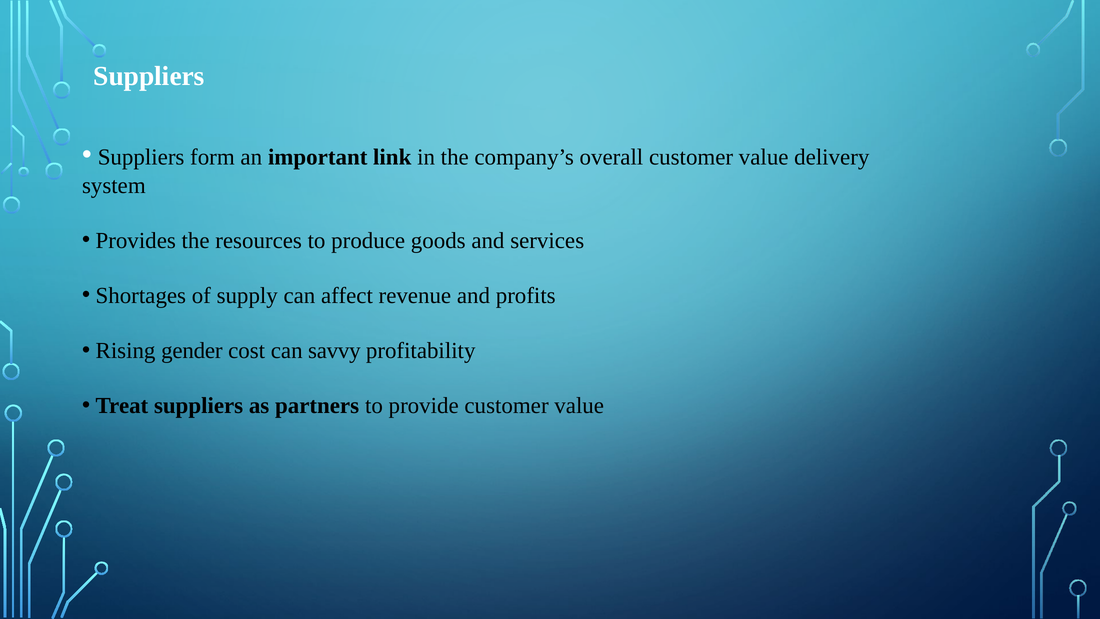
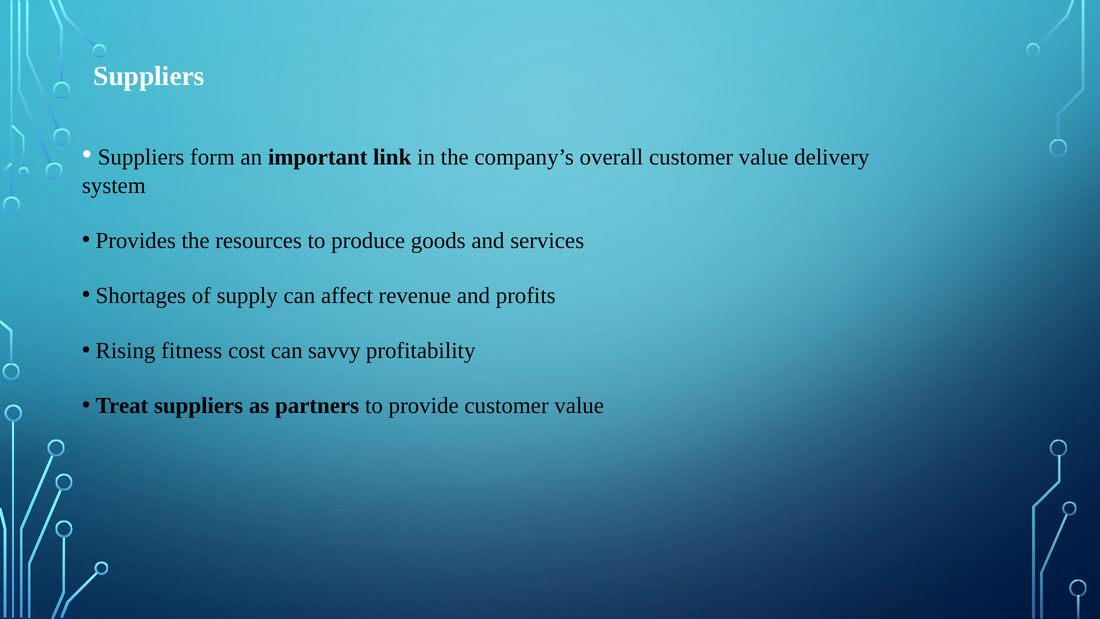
gender: gender -> fitness (192, 351)
